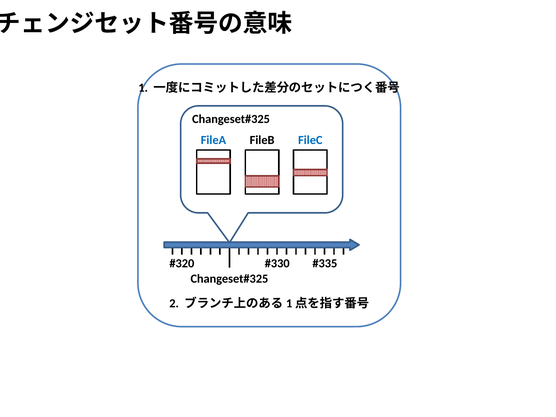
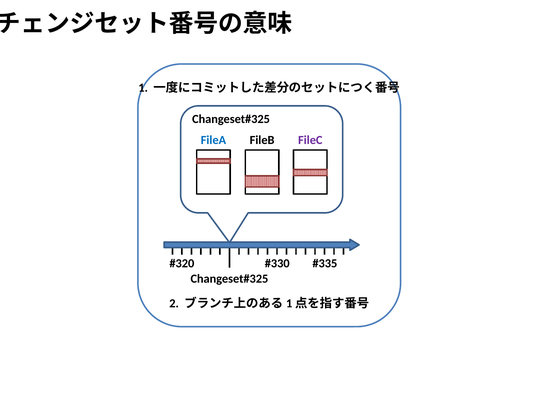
FileC colour: blue -> purple (310, 140)
